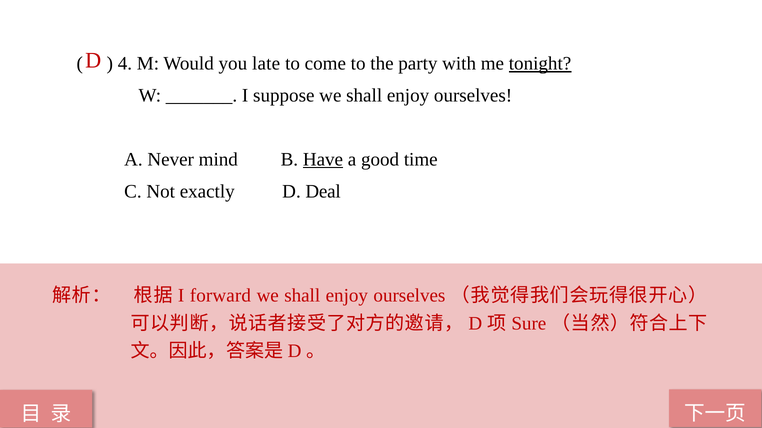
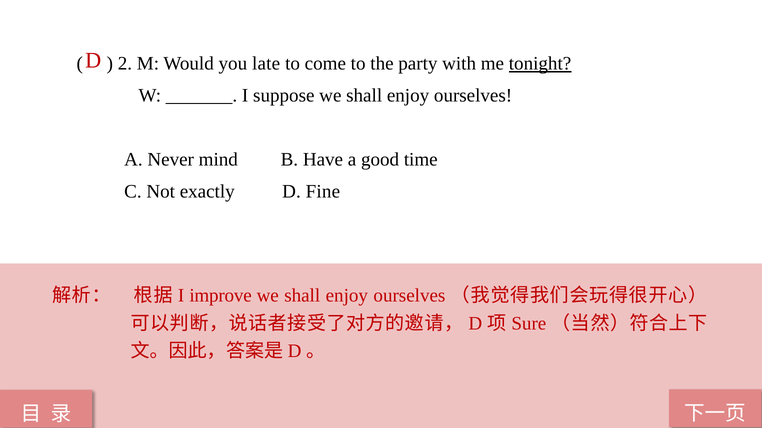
4: 4 -> 2 (125, 64)
Have underline: present -> none (323, 160)
Deal: Deal -> Fine (323, 192)
forward: forward -> improve (221, 296)
